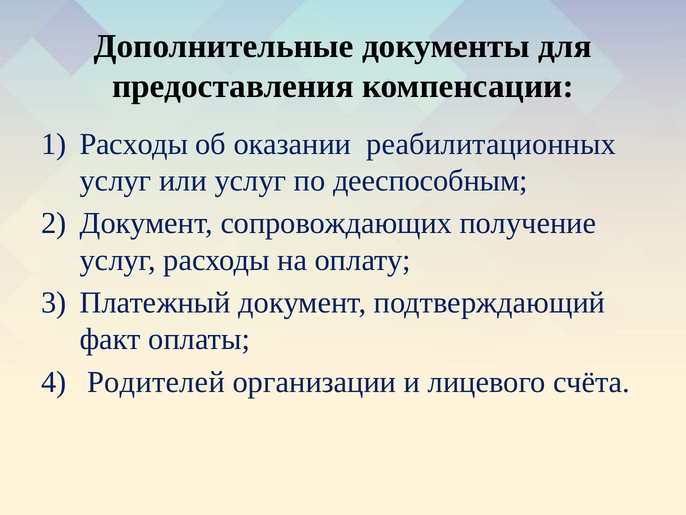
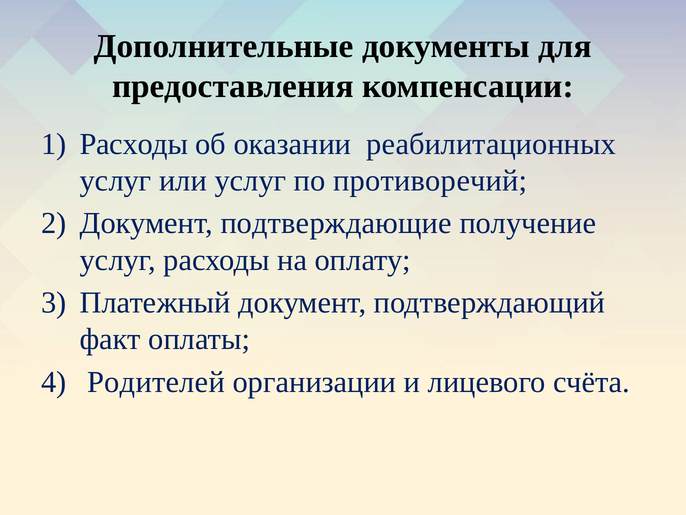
дееспособным: дееспособным -> противоречий (430, 181)
сопровождающих: сопровождающих -> подтверждающие (336, 223)
